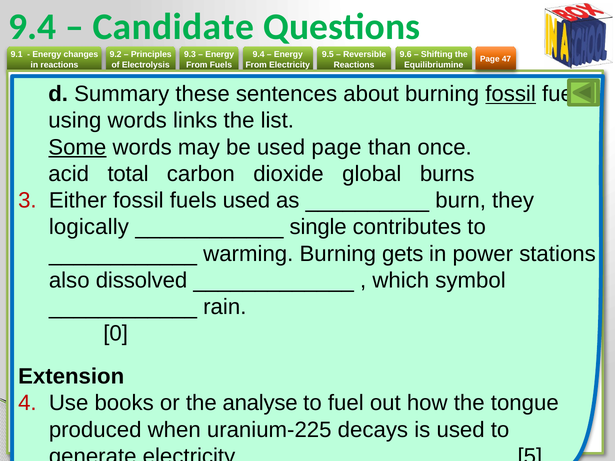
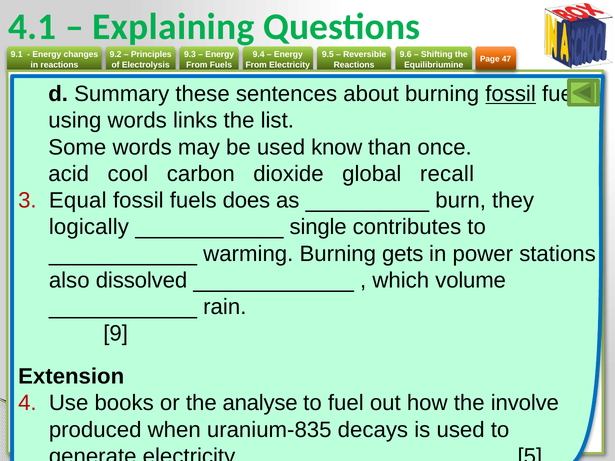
9.4: 9.4 -> 4.1 (32, 27)
Candidate: Candidate -> Explaining (173, 27)
Some underline: present -> none (77, 147)
used page: page -> know (337, 147)
total: total -> cool (128, 174)
burns: burns -> recall (447, 174)
Either: Either -> Equal (78, 201)
fuels used: used -> does (246, 201)
symbol: symbol -> volume (471, 280)
0: 0 -> 9 (116, 334)
tongue: tongue -> involve (525, 403)
uranium-225: uranium-225 -> uranium-835 (269, 430)
